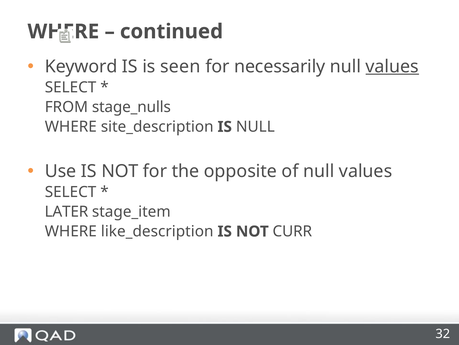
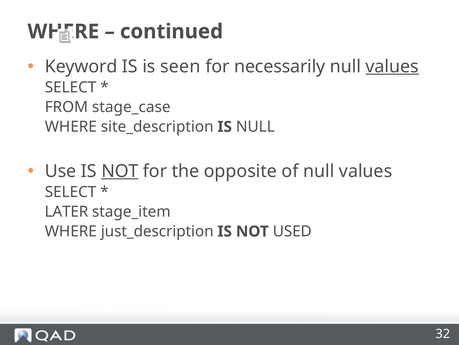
stage_nulls: stage_nulls -> stage_case (131, 107)
NOT underline: none -> present (120, 171)
like_description: like_description -> just_description (157, 231)
CURR: CURR -> USED (292, 231)
